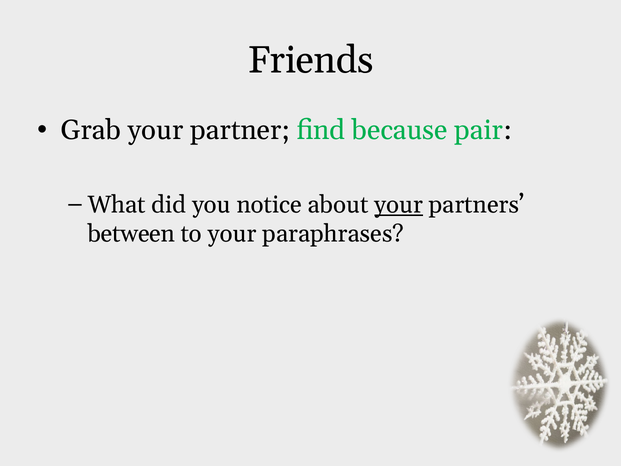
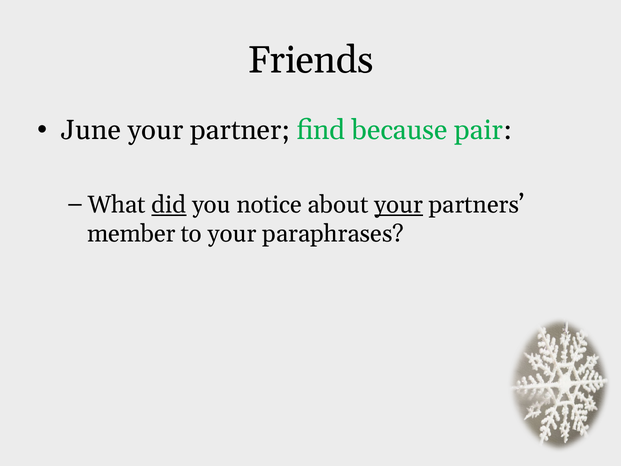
Grab: Grab -> June (91, 130)
did underline: none -> present (169, 205)
between: between -> member (131, 234)
